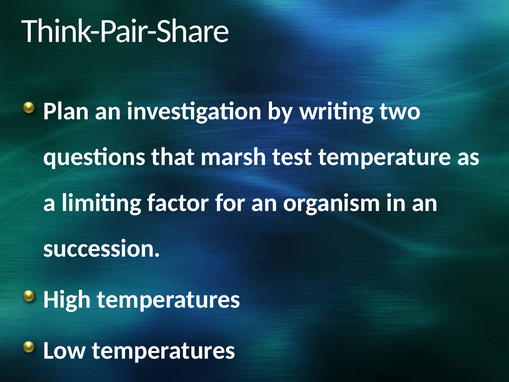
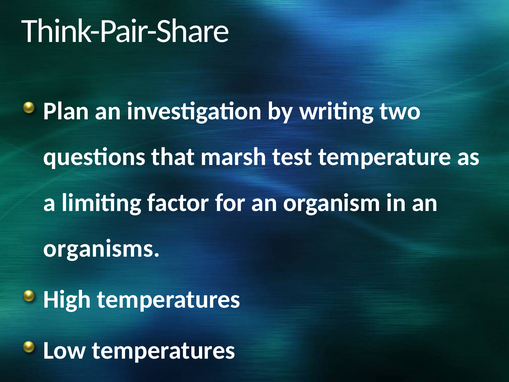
succession: succession -> organisms (102, 248)
